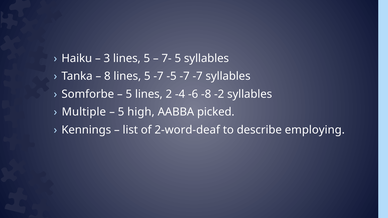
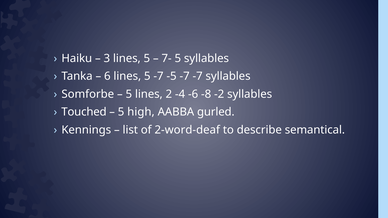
8: 8 -> 6 (107, 76)
Multiple: Multiple -> Touched (84, 112)
picked: picked -> gurled (216, 112)
employing: employing -> semantical (315, 130)
